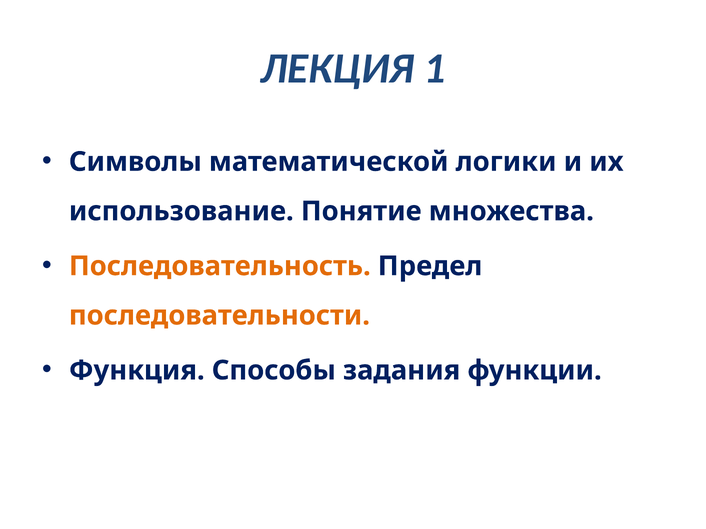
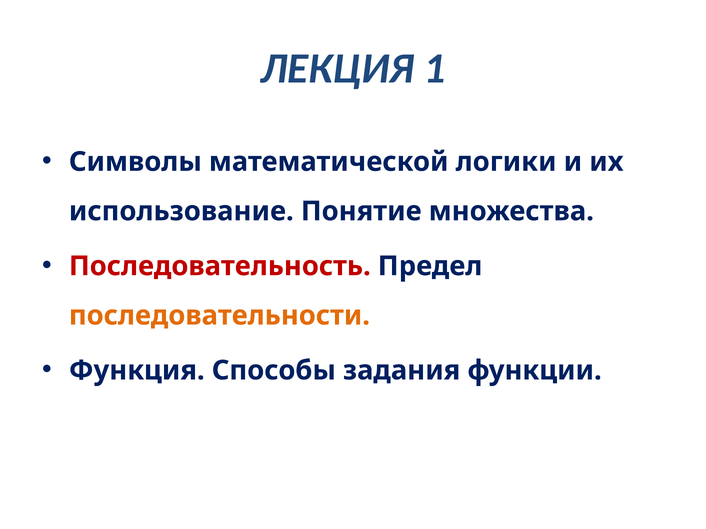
Последовательность colour: orange -> red (220, 266)
